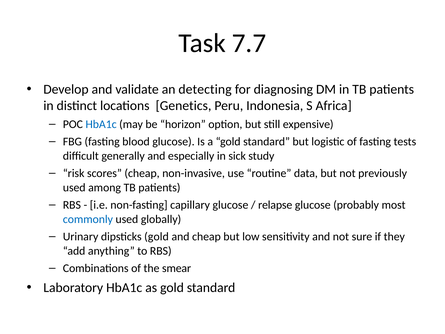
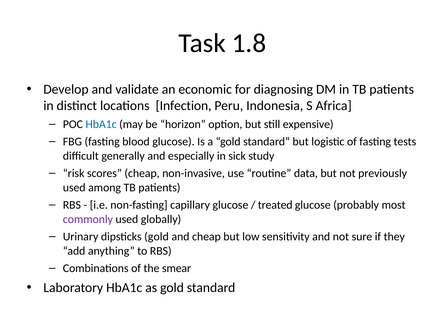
7.7: 7.7 -> 1.8 (249, 43)
detecting: detecting -> economic (205, 89)
Genetics: Genetics -> Infection (184, 106)
relapse: relapse -> treated (275, 205)
commonly colour: blue -> purple (88, 219)
